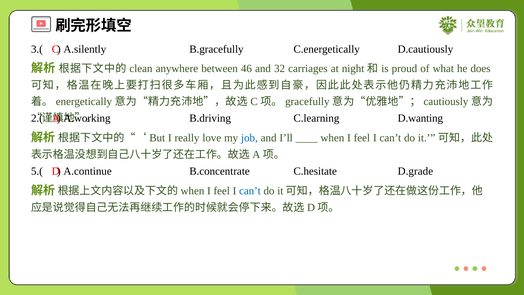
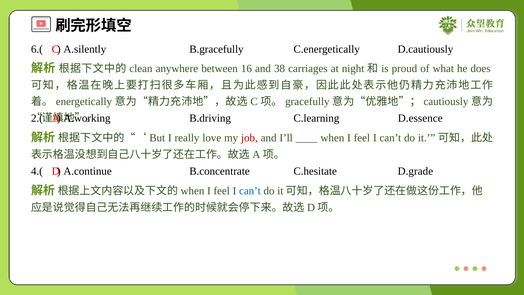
3.(: 3.( -> 6.( (37, 49)
46: 46 -> 16 (246, 69)
32: 32 -> 38 (280, 69)
D.wanting: D.wanting -> D.essence (420, 118)
job colour: blue -> red (249, 138)
5.(: 5.( -> 4.( (37, 171)
